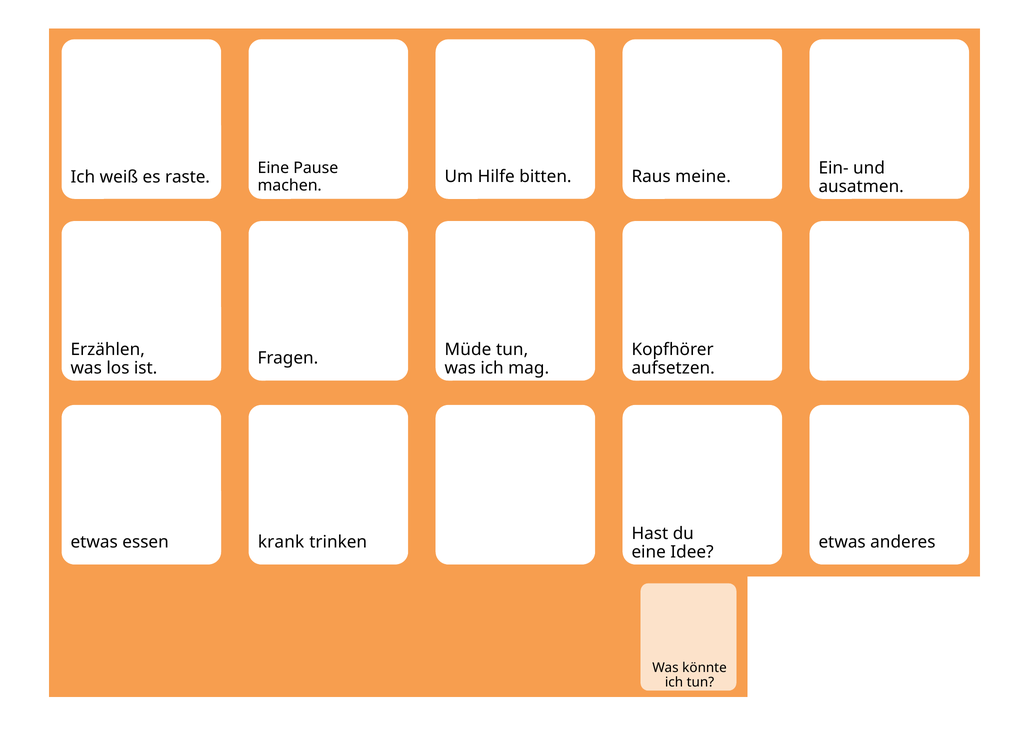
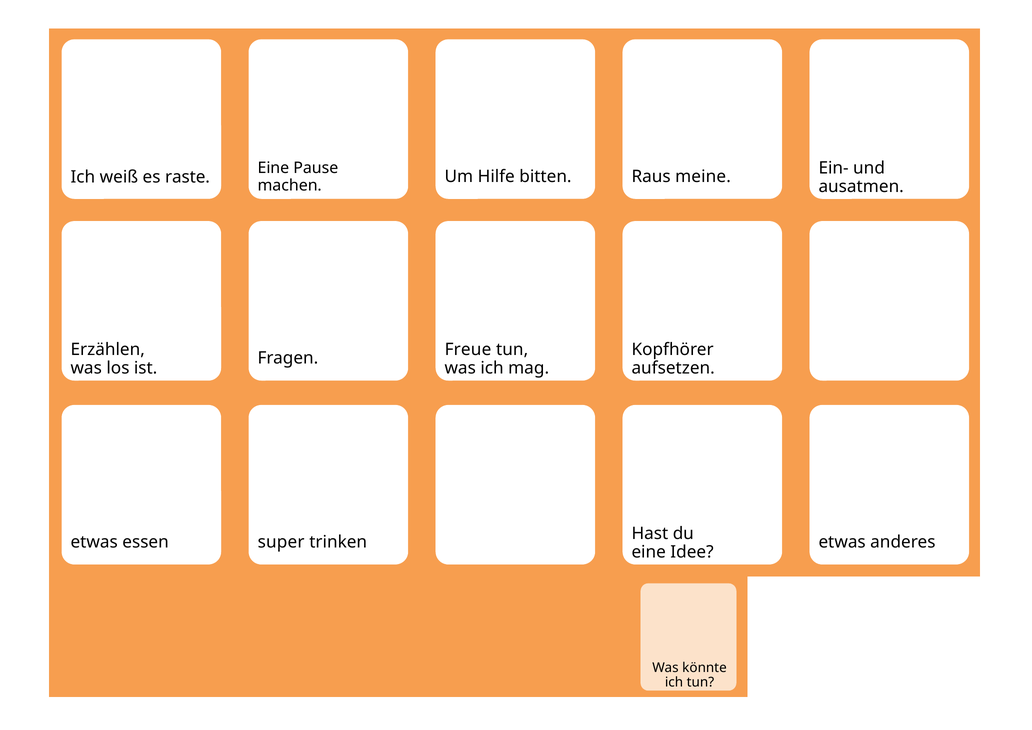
Müde: Müde -> Freue (468, 349)
krank: krank -> super (281, 542)
